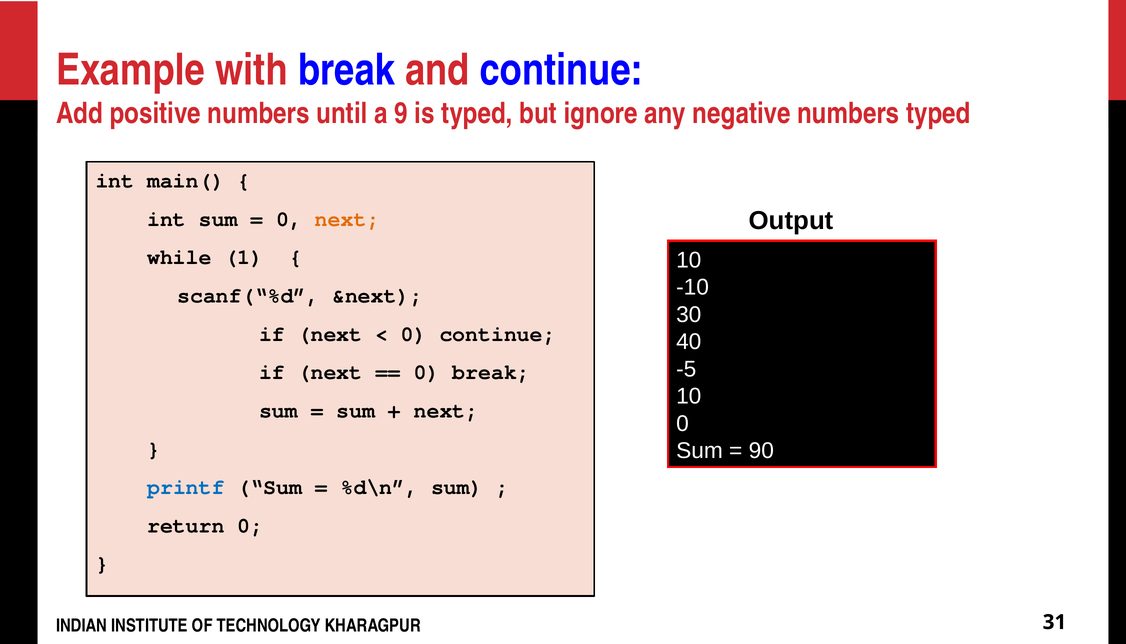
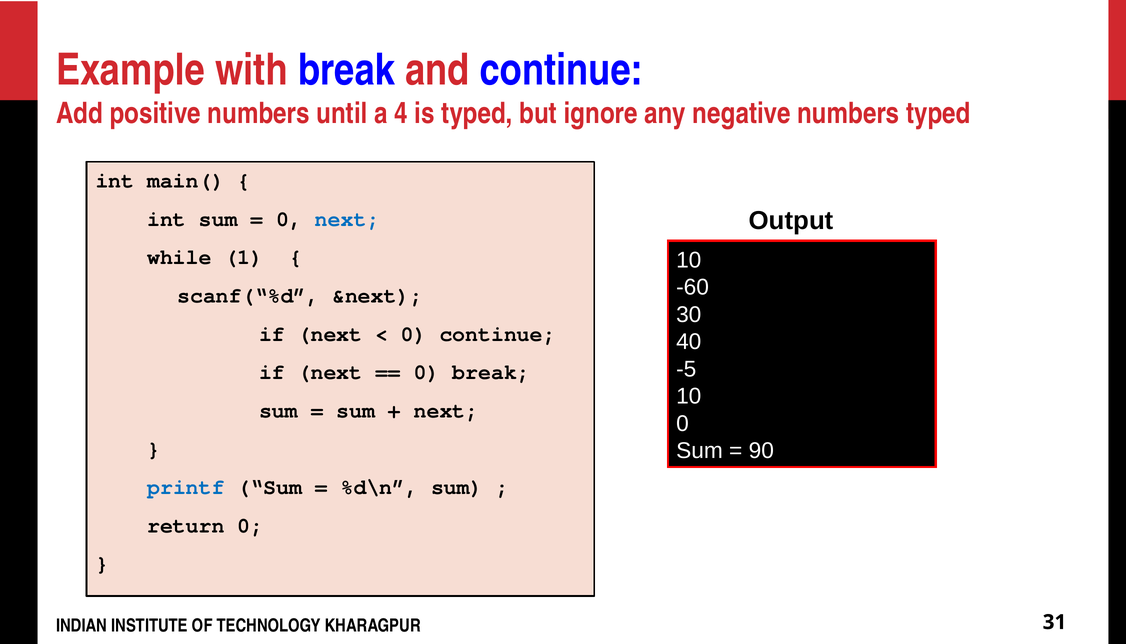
9: 9 -> 4 (401, 113)
next colour: orange -> blue (347, 219)
-10: -10 -> -60 (693, 287)
